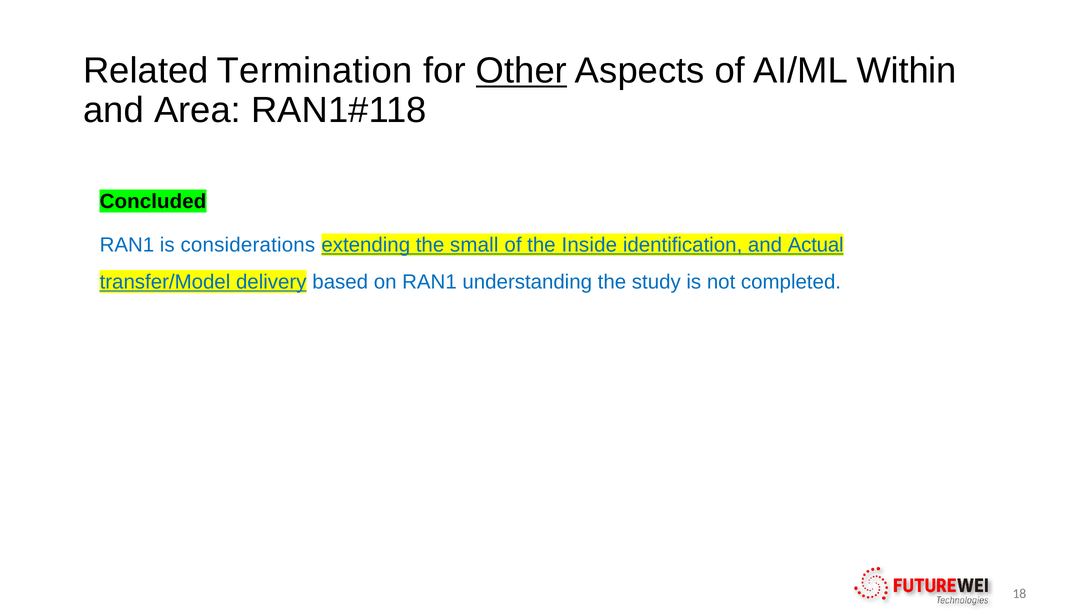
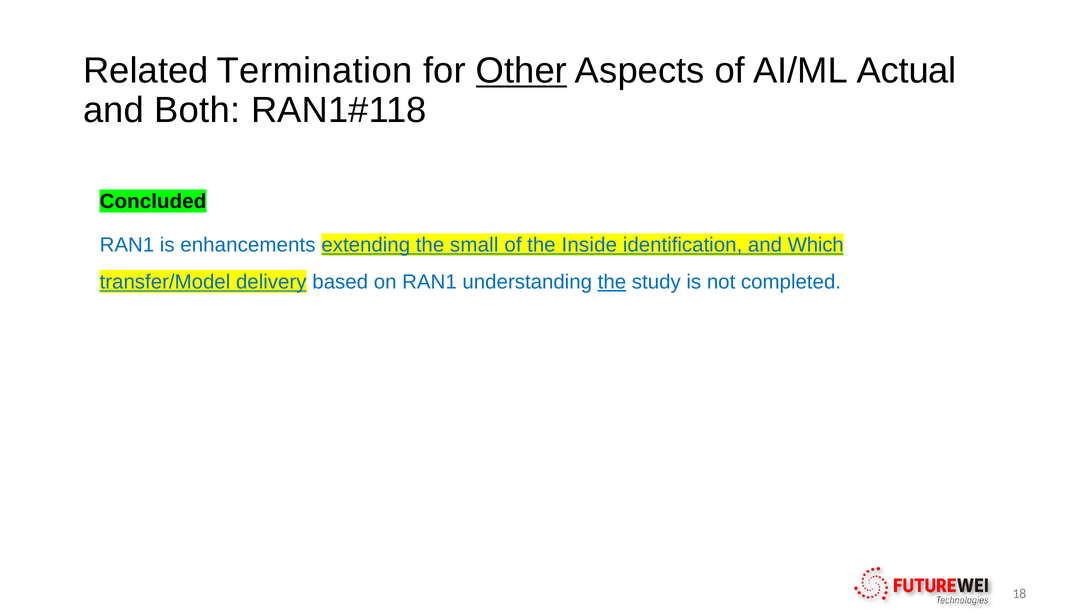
Within: Within -> Actual (907, 71)
Area: Area -> Both (197, 110)
considerations: considerations -> enhancements (248, 245)
Actual: Actual -> Which (816, 245)
the underline: none -> present (612, 282)
